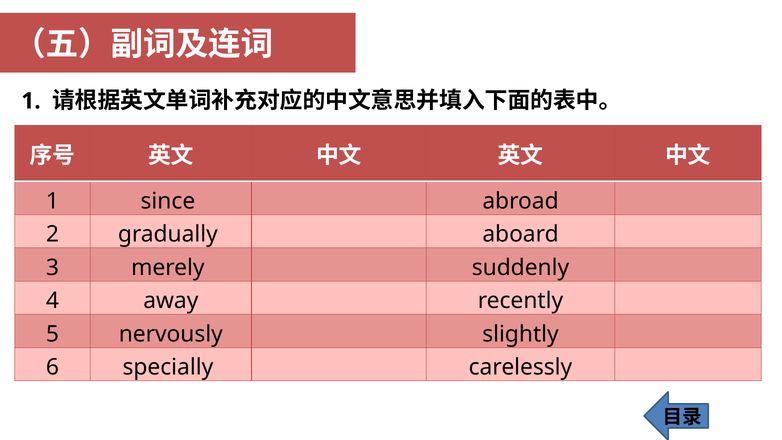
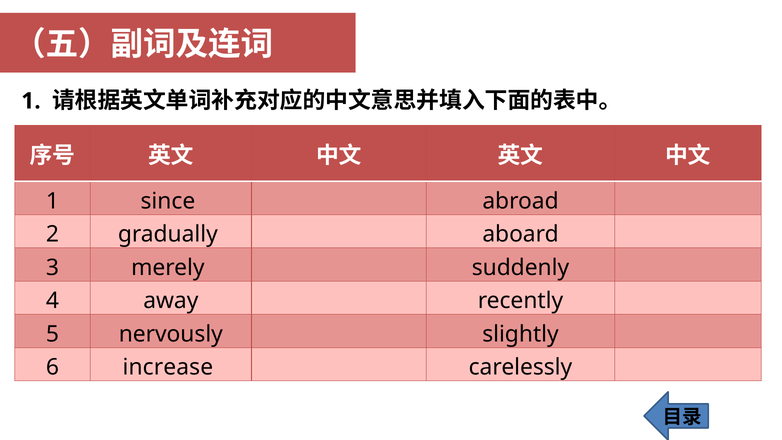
specially: specially -> increase (168, 367)
